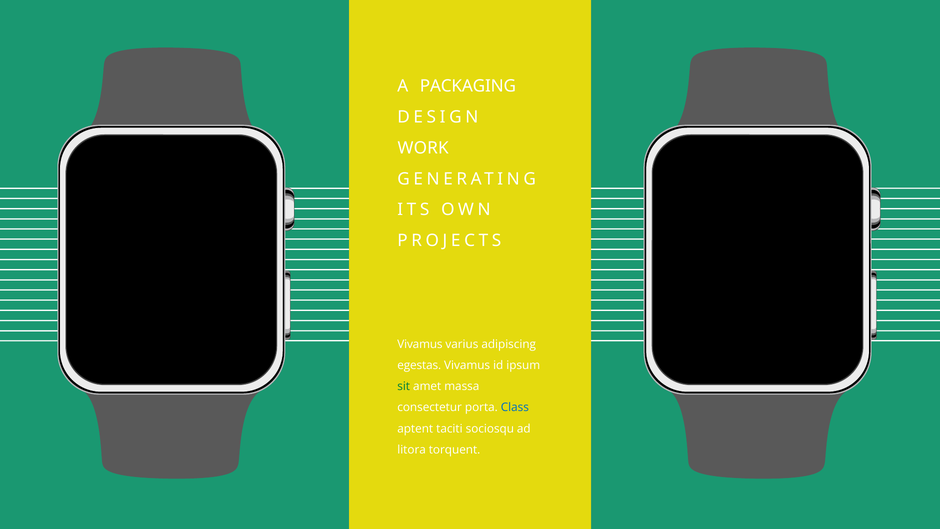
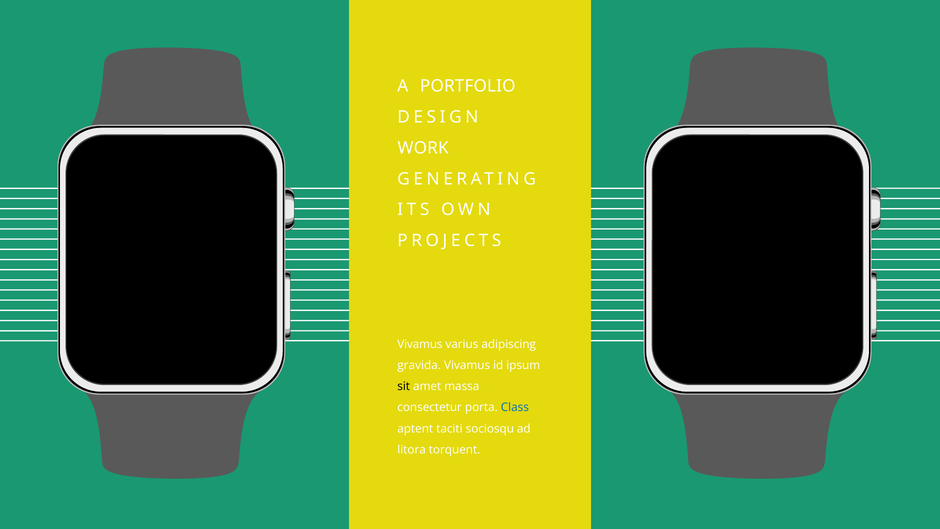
PACKAGING: PACKAGING -> PORTFOLIO (468, 86)
egestas: egestas -> gravida (419, 365)
sit colour: green -> black (404, 386)
